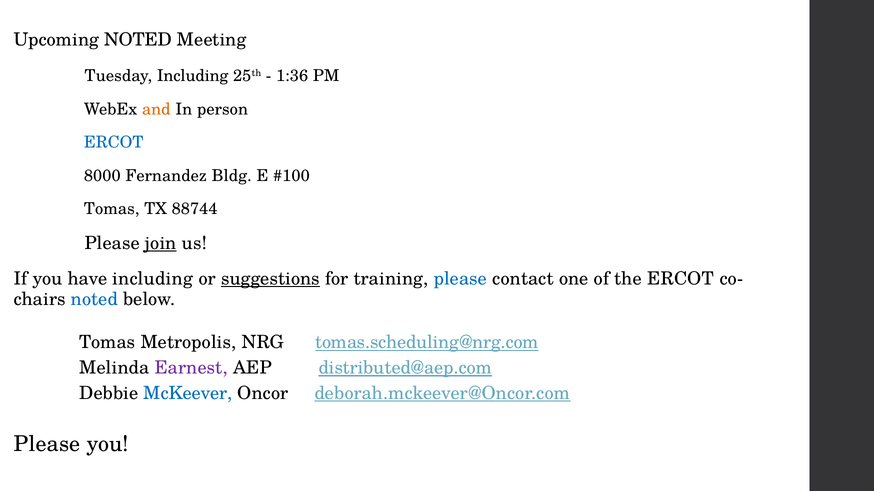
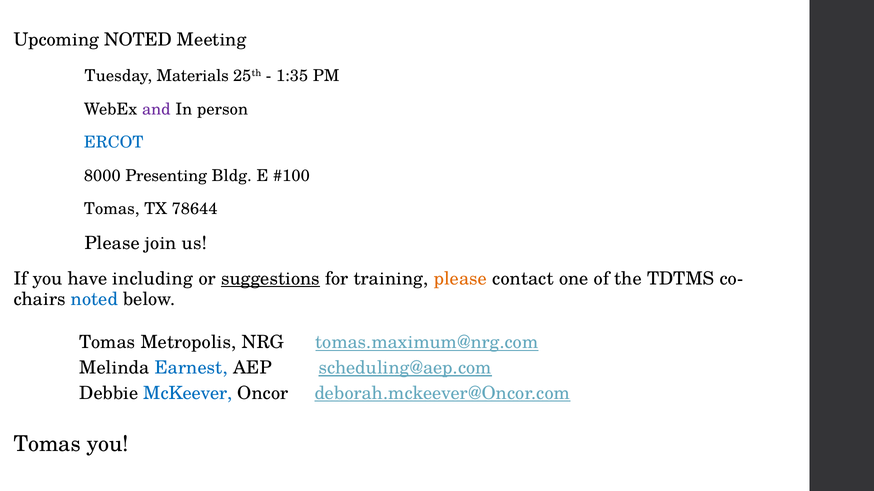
Tuesday Including: Including -> Materials (193, 76)
1:36: 1:36 -> 1:35 (292, 76)
and colour: orange -> purple (156, 109)
Fernandez: Fernandez -> Presenting (166, 176)
88744: 88744 -> 78644 (195, 209)
join underline: present -> none (161, 244)
please colour: blue -> orange (460, 279)
the ERCOT: ERCOT -> TDTMS (681, 279)
tomas.scheduling@nrg.com: tomas.scheduling@nrg.com -> tomas.maximum@nrg.com (427, 343)
Earnest colour: purple -> blue (191, 368)
distributed@aep.com: distributed@aep.com -> scheduling@aep.com (405, 368)
Please: Please -> Tomas (47, 445)
